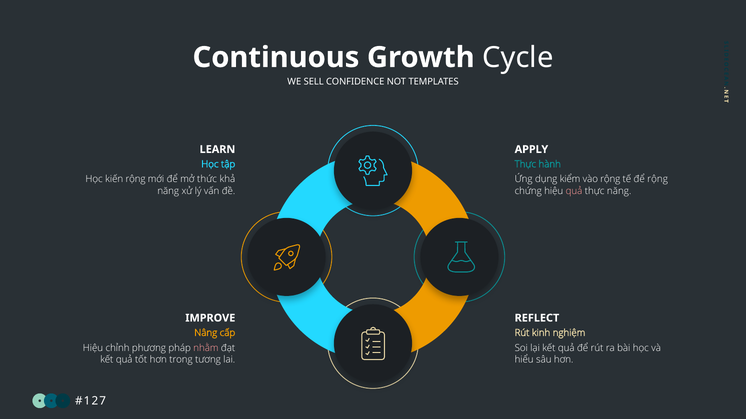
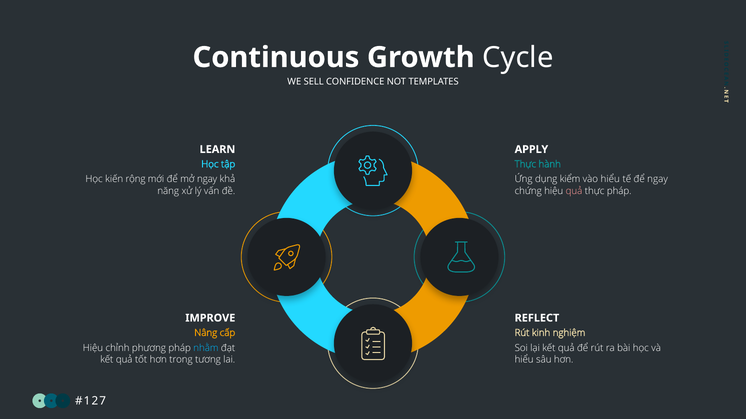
mở thức: thức -> ngay (207, 179)
vào rộng: rộng -> hiểu (610, 179)
để rộng: rộng -> ngay (658, 179)
thực năng: năng -> pháp (619, 191)
nhằm colour: pink -> light blue (206, 348)
